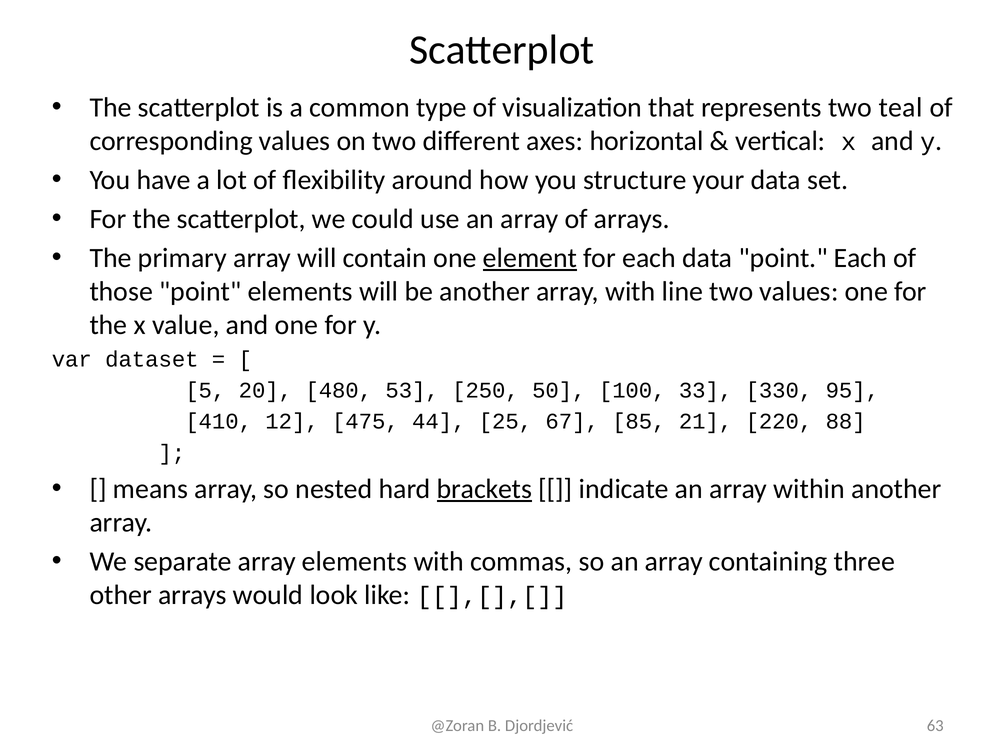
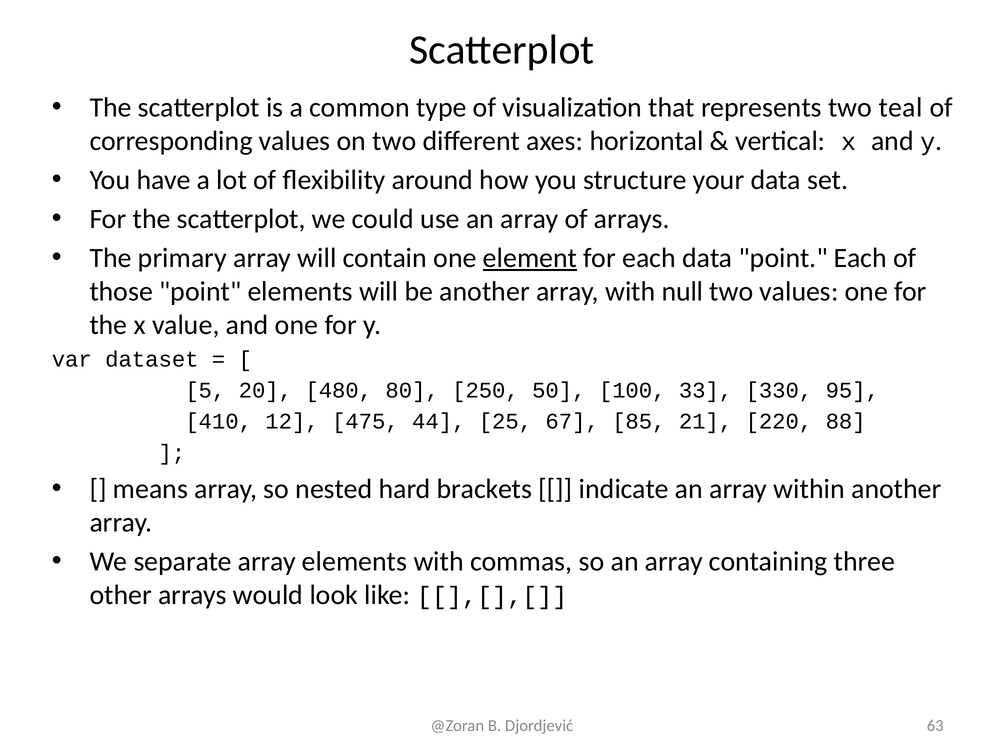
line: line -> null (683, 292)
53: 53 -> 80 (412, 390)
brackets underline: present -> none (484, 489)
